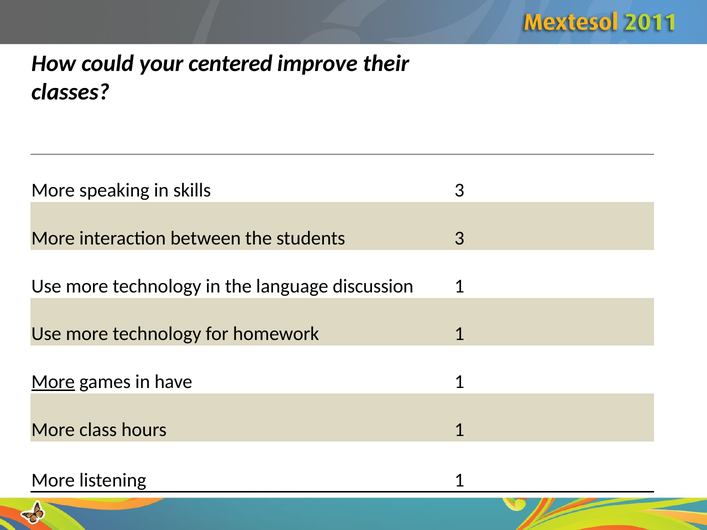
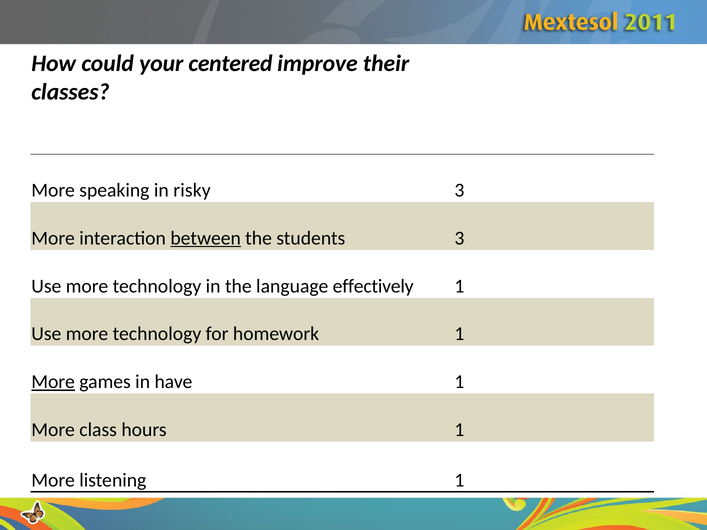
skills: skills -> risky (192, 190)
between underline: none -> present (206, 238)
discussion: discussion -> effectively (373, 286)
